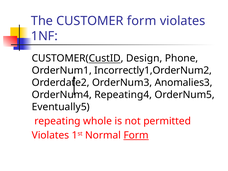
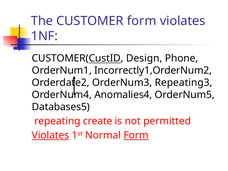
Anomalies3: Anomalies3 -> Repeating3 (183, 83)
Repeating4: Repeating4 -> Anomalies4 (123, 95)
Eventually5: Eventually5 -> Databases5 (61, 107)
whole: whole -> create (98, 121)
Violates underline: none -> present (50, 135)
